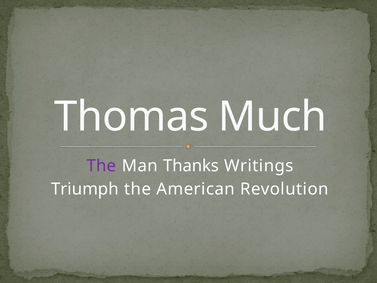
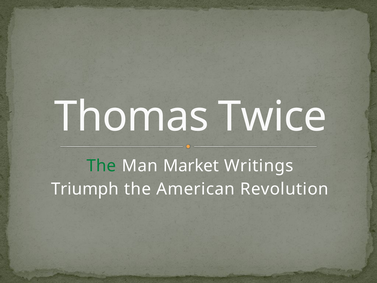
Much: Much -> Twice (273, 117)
The colour: purple -> green (101, 166)
Thanks: Thanks -> Market (191, 166)
